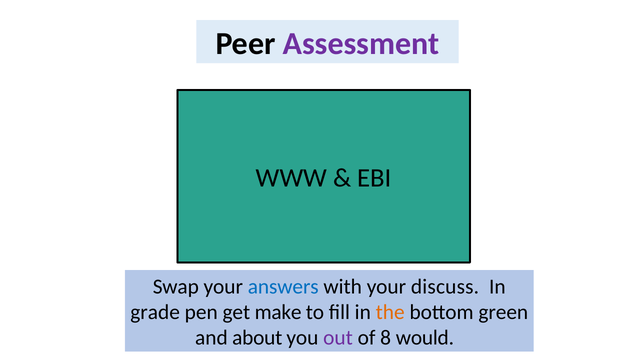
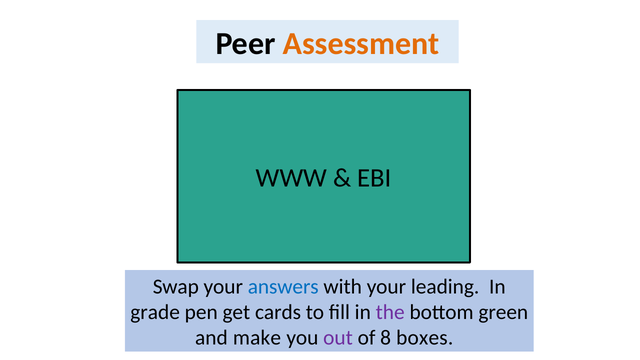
Assessment colour: purple -> orange (361, 44)
discuss: discuss -> leading (445, 287)
make: make -> cards (278, 312)
the colour: orange -> purple (390, 312)
about: about -> make (257, 338)
would: would -> boxes (425, 338)
